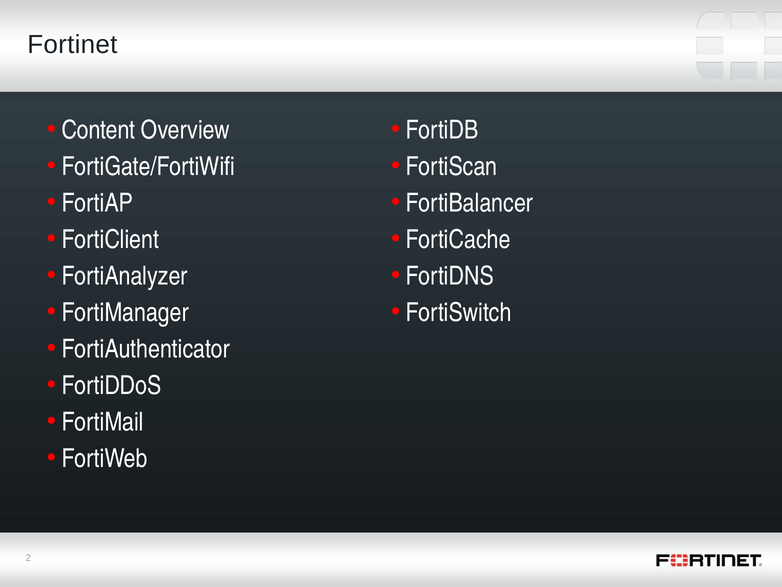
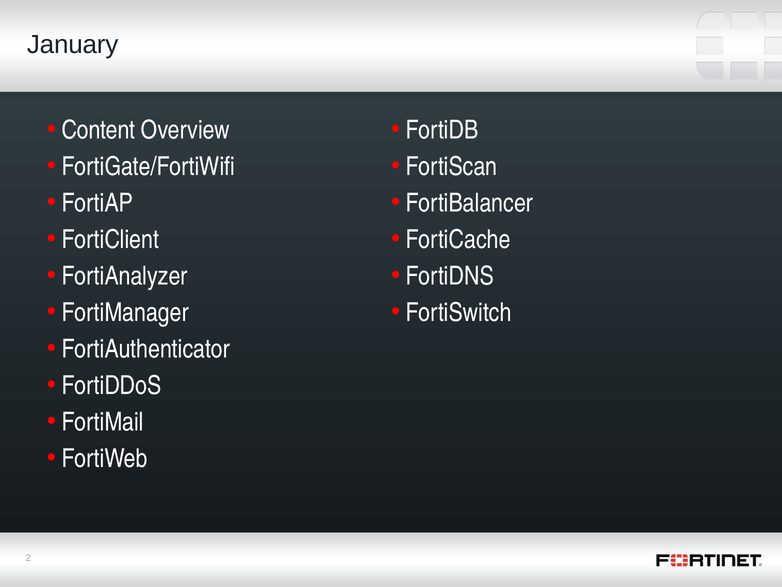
Fortinet: Fortinet -> January (73, 45)
